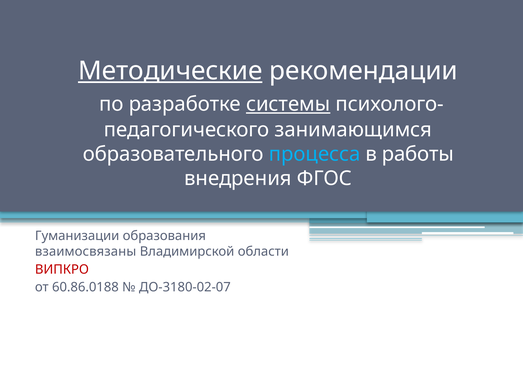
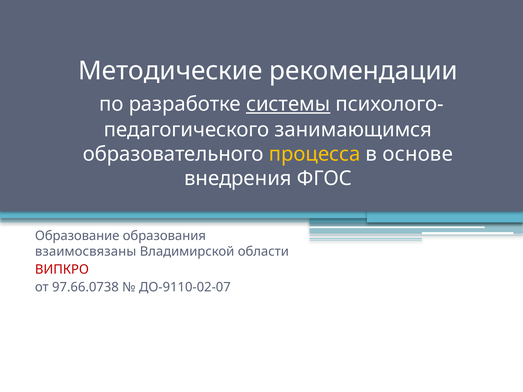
Методические underline: present -> none (170, 71)
процесса colour: light blue -> yellow (315, 154)
работы: работы -> основе (418, 154)
Гуманизации: Гуманизации -> Образование (77, 236)
60.86.0188: 60.86.0188 -> 97.66.0738 (85, 287)
ДО-3180-02-07: ДО-3180-02-07 -> ДО-9110-02-07 (185, 287)
